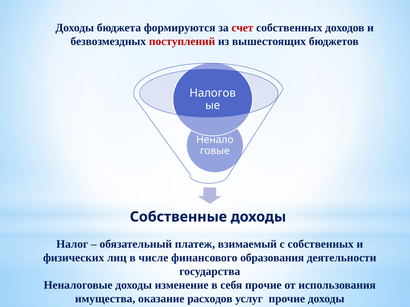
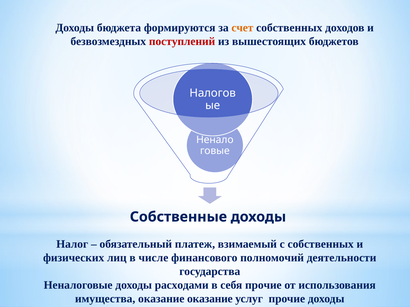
счет colour: red -> orange (242, 28)
образования: образования -> полномочий (272, 258)
изменение: изменение -> расходами (182, 285)
оказание расходов: расходов -> оказание (210, 299)
